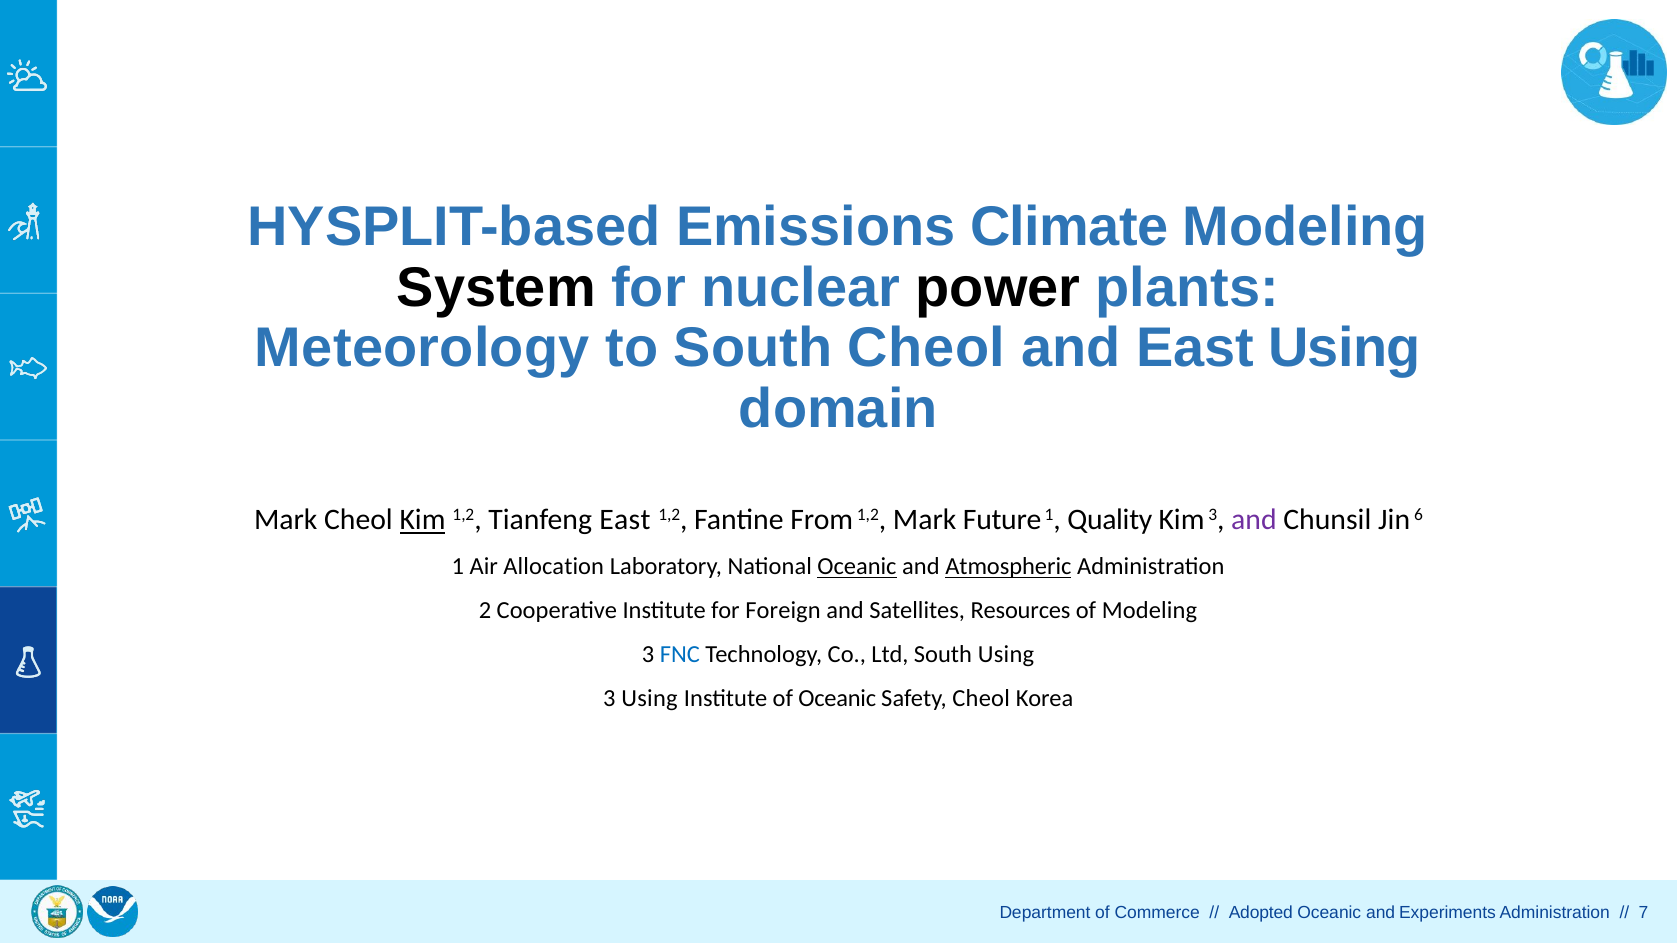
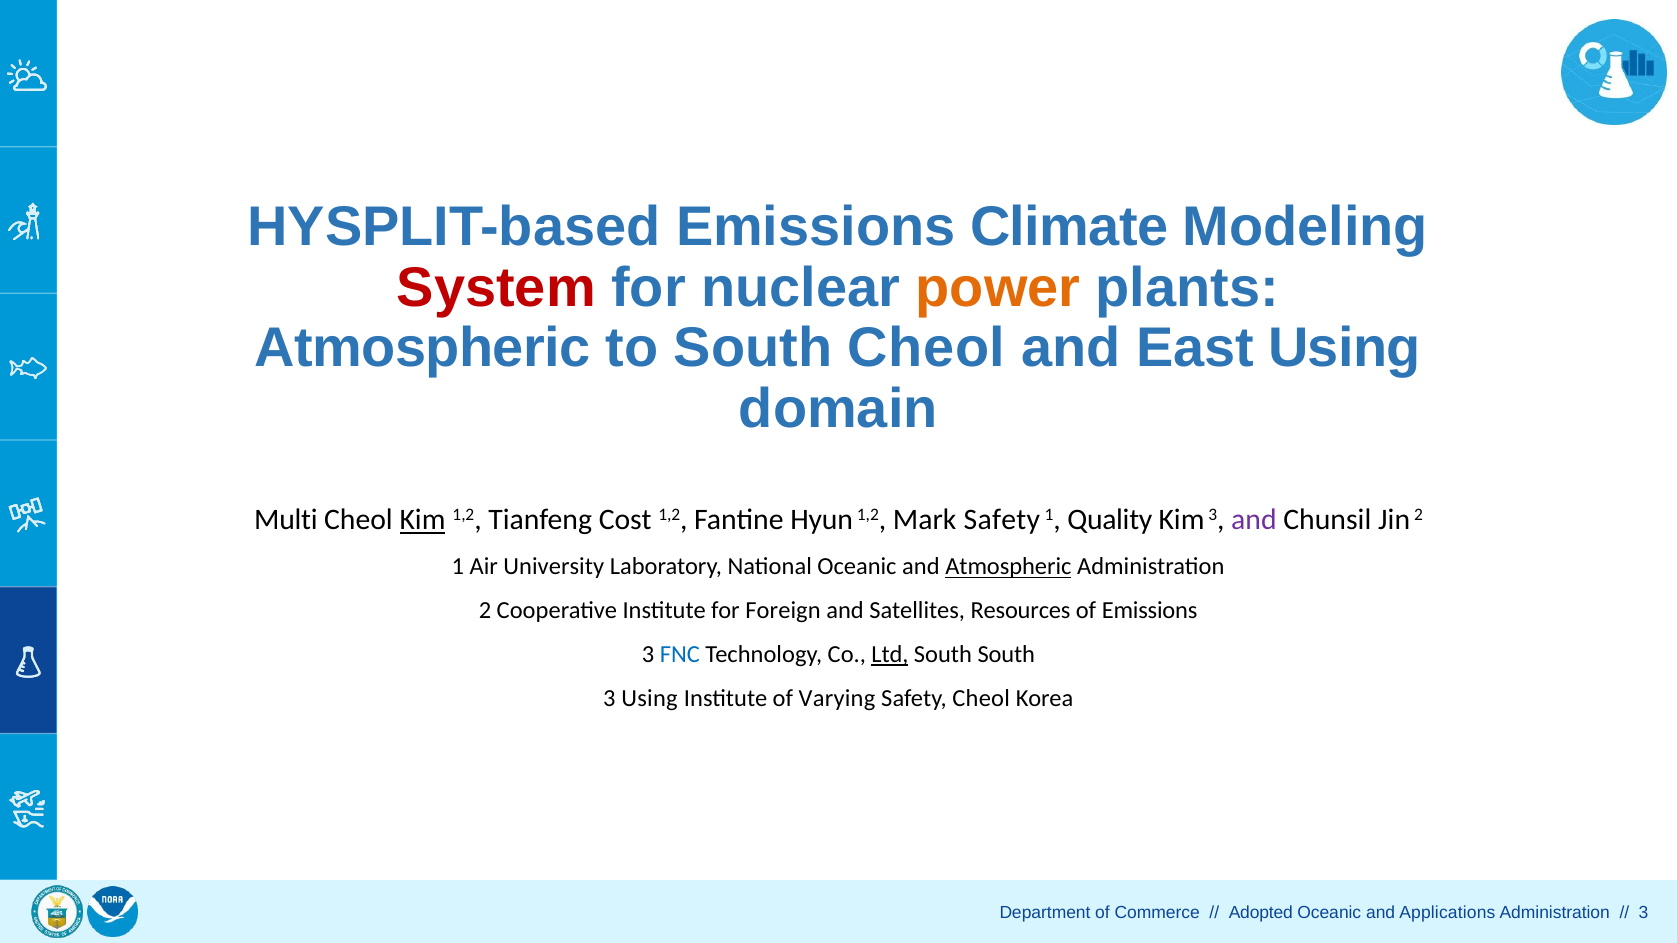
System colour: black -> red (496, 288)
power colour: black -> orange (998, 288)
Meteorology: Meteorology -> Atmospheric (423, 348)
Mark: Mark -> Multi (286, 520)
Tianfeng East: East -> Cost (625, 520)
From: From -> Hyun (822, 520)
Mark Future: Future -> Safety (1002, 520)
Jin 6: 6 -> 2 (1418, 515)
Allocation: Allocation -> University (554, 567)
Oceanic underline: present -> none (857, 567)
of Modeling: Modeling -> Emissions (1150, 611)
Ltd underline: none -> present (890, 655)
South Using: Using -> South (1006, 655)
of Oceanic: Oceanic -> Varying (837, 699)
Experiments: Experiments -> Applications (1447, 913)
7: 7 -> 3 (1644, 913)
